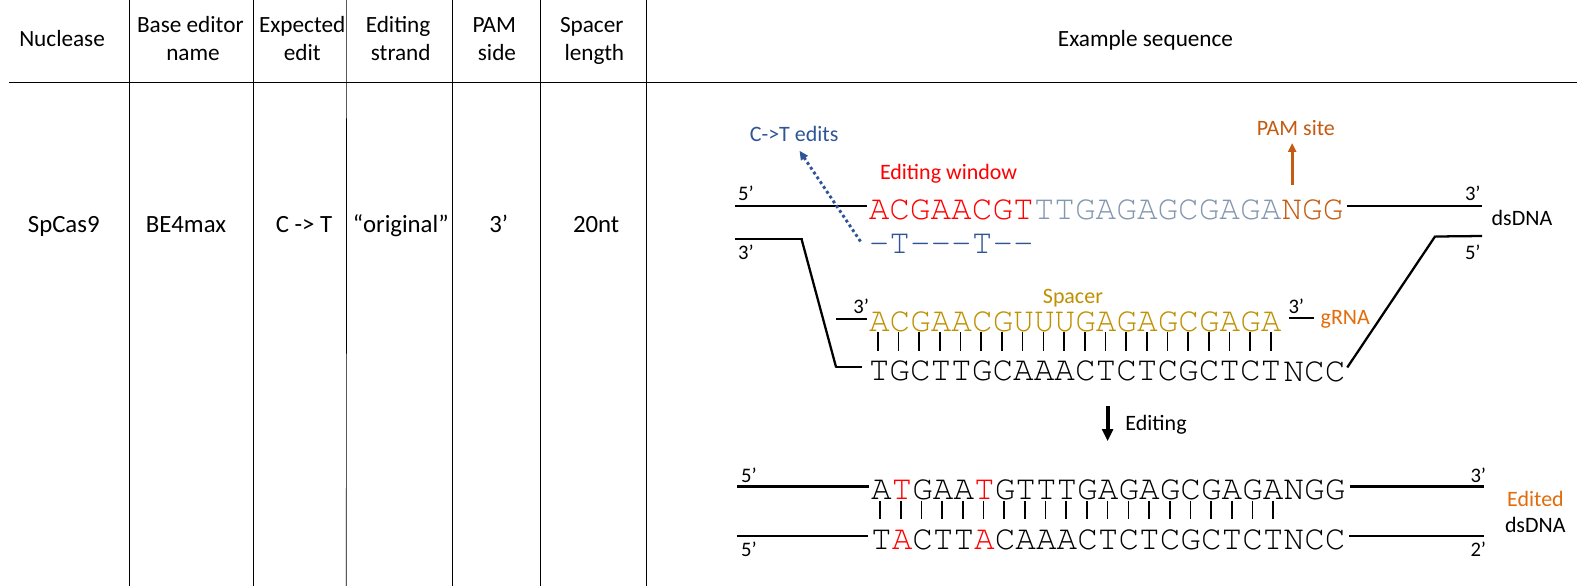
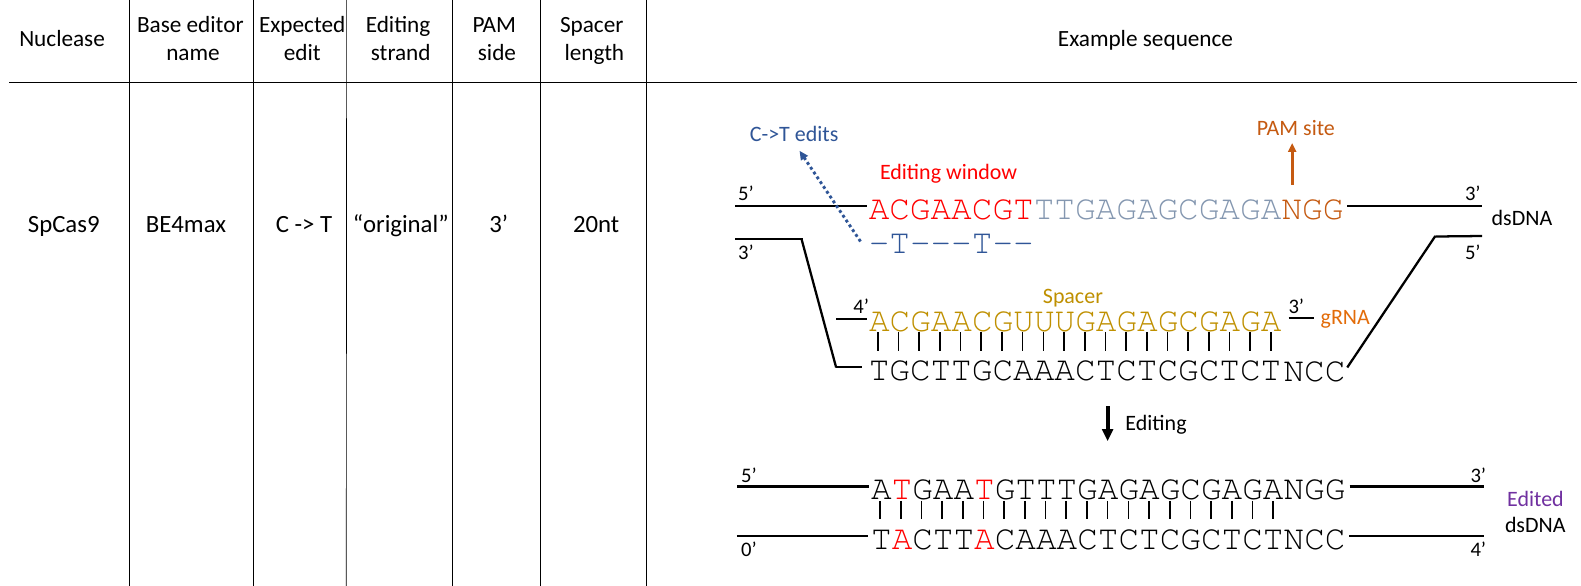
3: 3 -> 4 (861, 307)
Edited colour: orange -> purple (1535, 499)
5: 5 -> 0 (749, 550)
2: 2 -> 4 (1478, 550)
